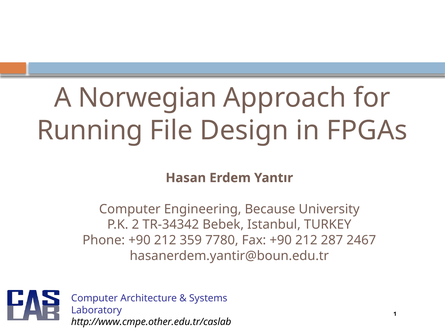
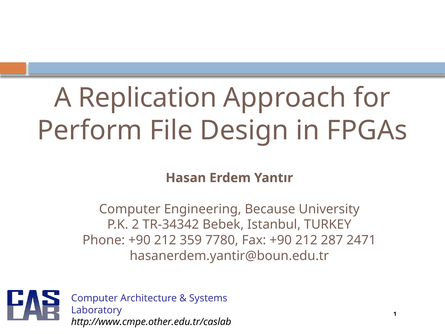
Norwegian: Norwegian -> Replication (148, 98)
Running: Running -> Perform (90, 130)
2467: 2467 -> 2471 (361, 240)
